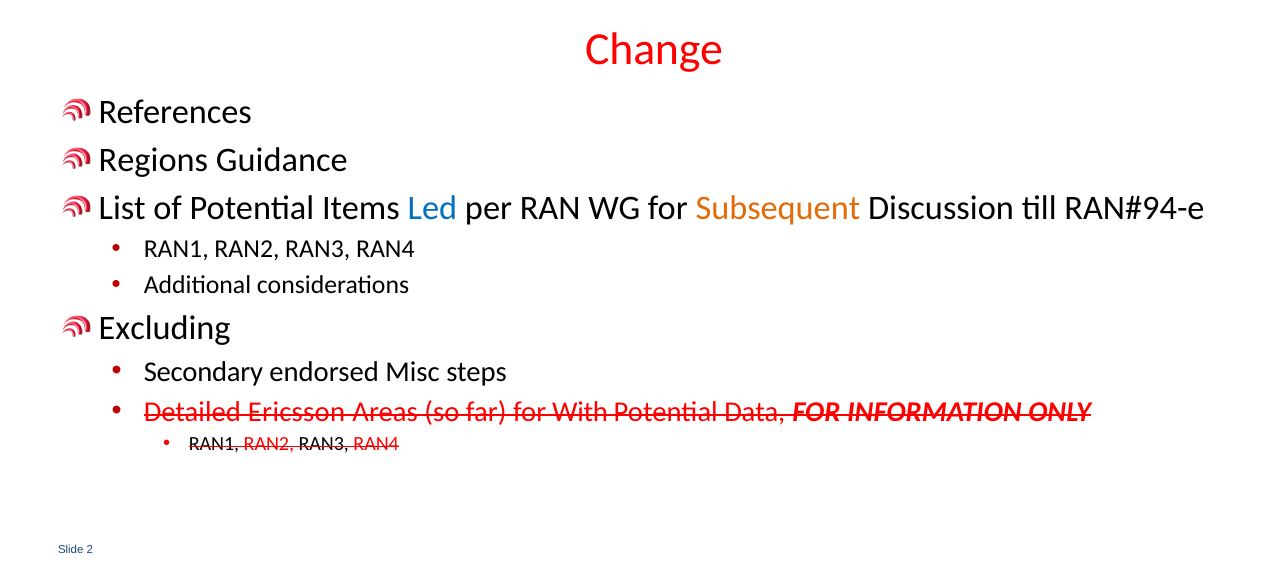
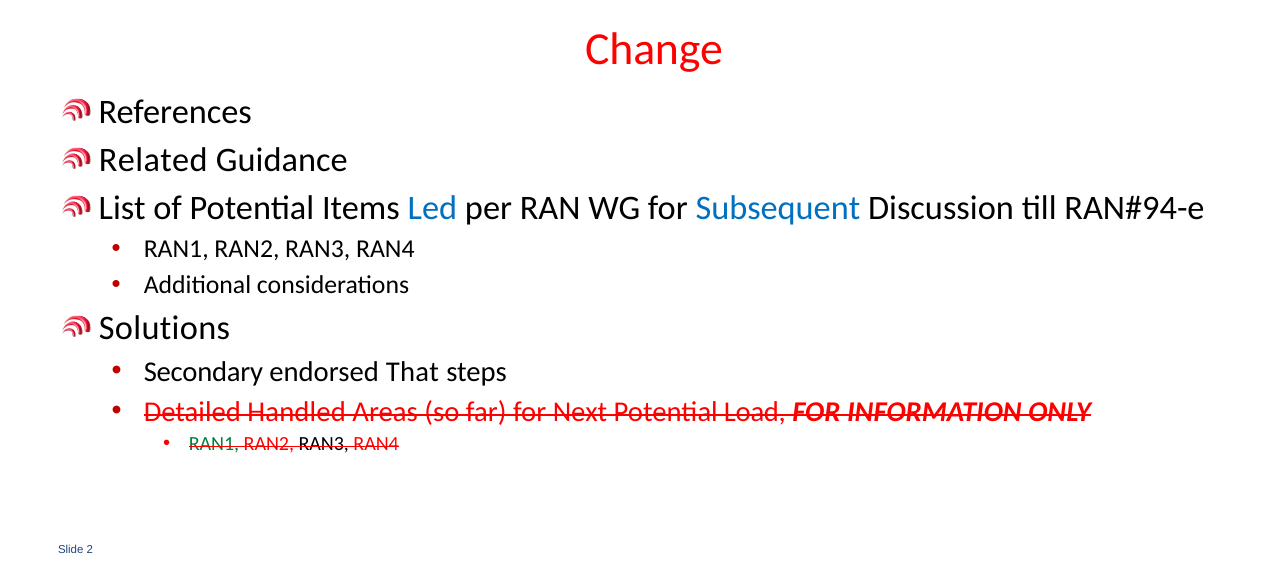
Regions: Regions -> Related (153, 161)
Subsequent colour: orange -> blue (778, 209)
Excluding: Excluding -> Solutions (164, 329)
Misc: Misc -> That (412, 372)
Ericsson: Ericsson -> Handled (297, 412)
With: With -> Next (580, 412)
Data: Data -> Load (755, 412)
RAN1 colour: black -> green (214, 445)
